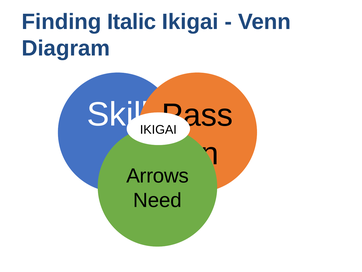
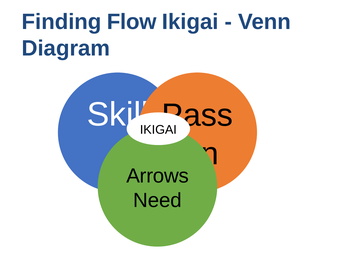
Italic: Italic -> Flow (132, 22)
